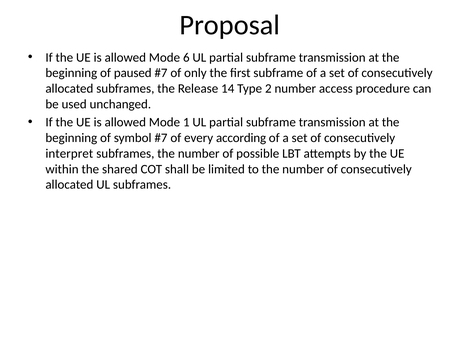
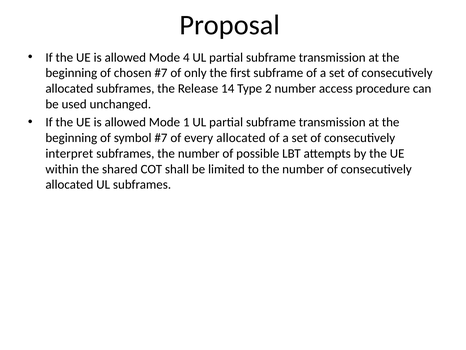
6: 6 -> 4 (186, 57)
paused: paused -> chosen (133, 73)
every according: according -> allocated (241, 138)
